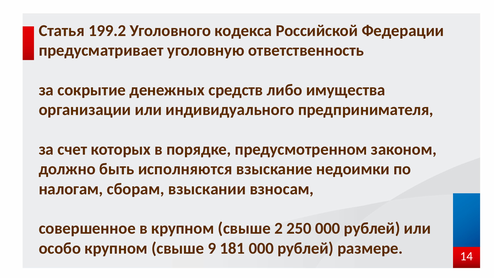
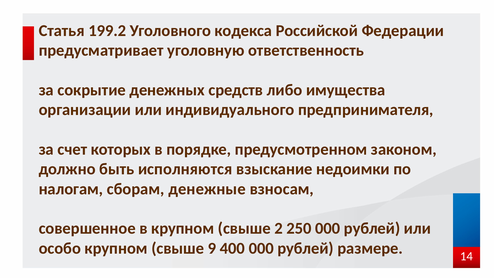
взыскании: взыскании -> денежные (207, 189)
181: 181 -> 400 (232, 248)
